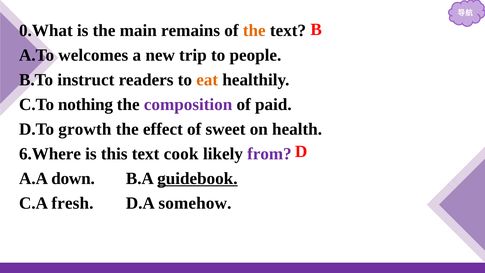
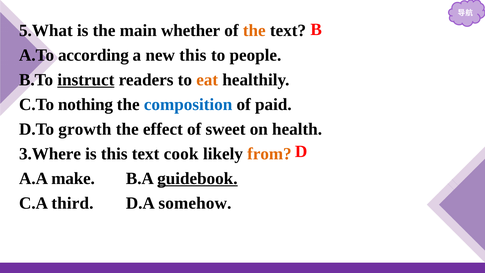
0.What: 0.What -> 5.What (46, 30)
remains: remains -> whether (191, 30)
welcomes: welcomes -> according (93, 55)
new trip: trip -> this (193, 55)
instruct underline: none -> present (86, 80)
composition colour: purple -> blue (188, 104)
6.Where: 6.Where -> 3.Where (50, 154)
from colour: purple -> orange (269, 154)
down: down -> make (73, 178)
fresh: fresh -> third (72, 203)
